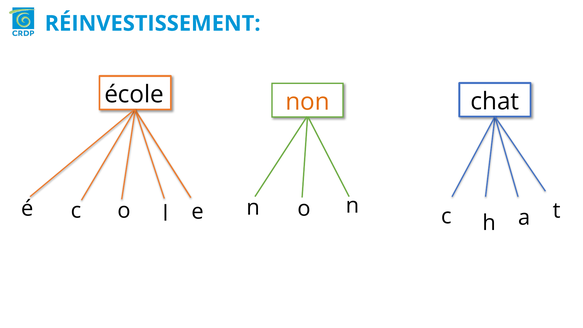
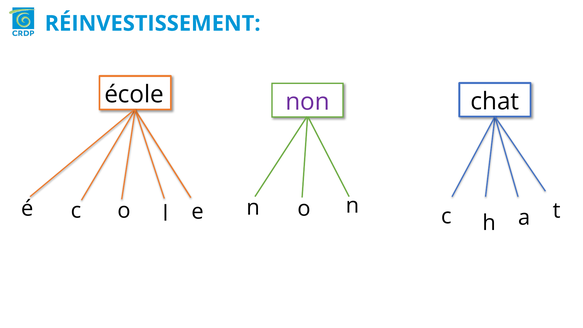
non colour: orange -> purple (308, 102)
